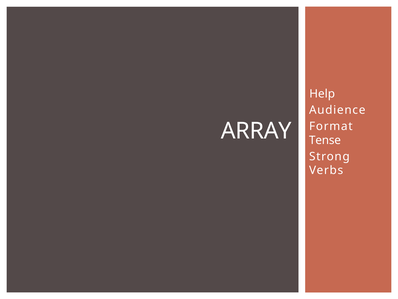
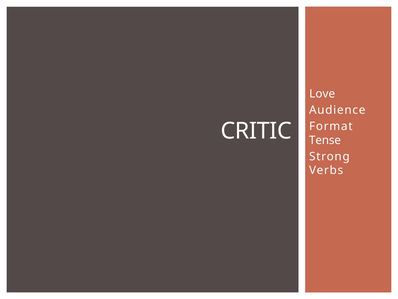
Help: Help -> Love (322, 94)
ARRAY: ARRAY -> CRITIC (256, 131)
